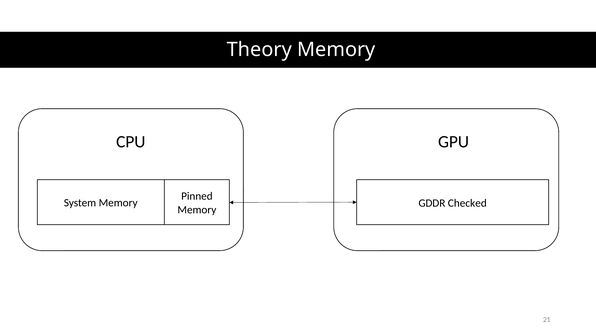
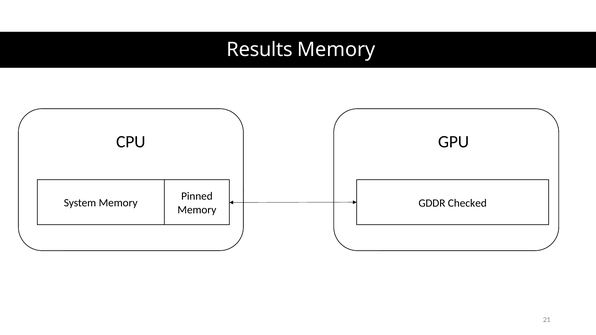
Theory: Theory -> Results (260, 50)
